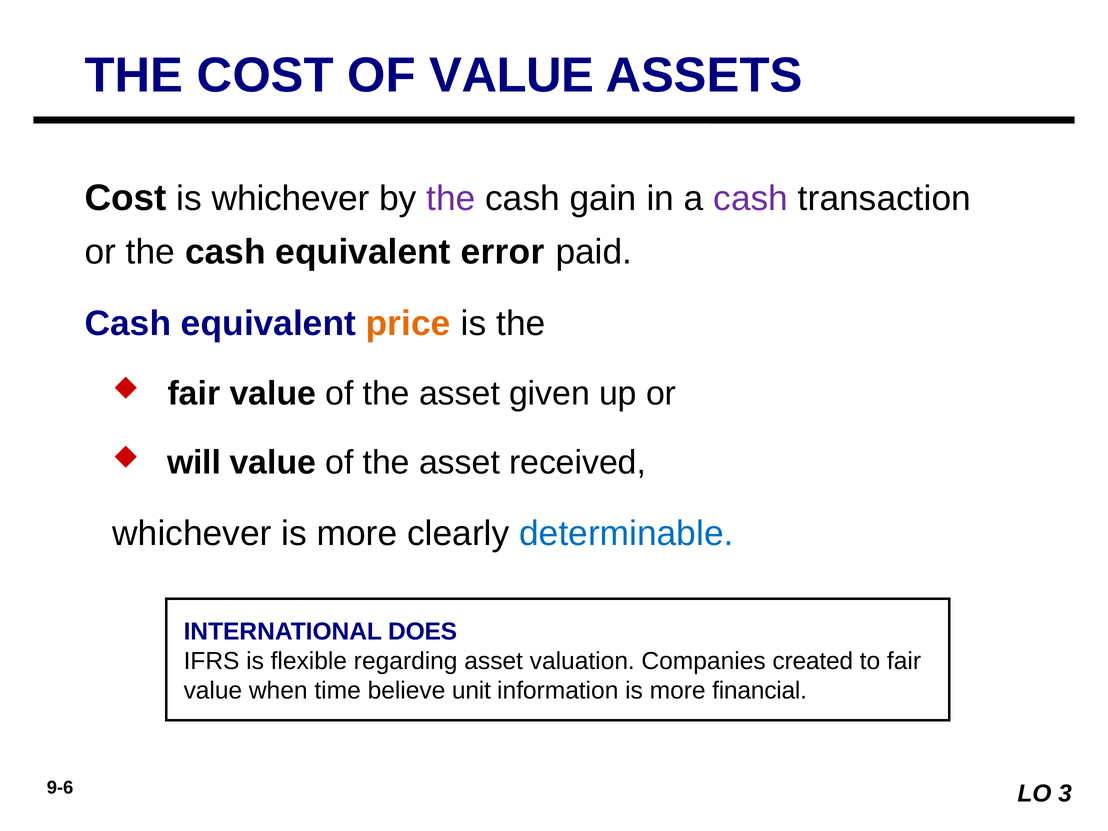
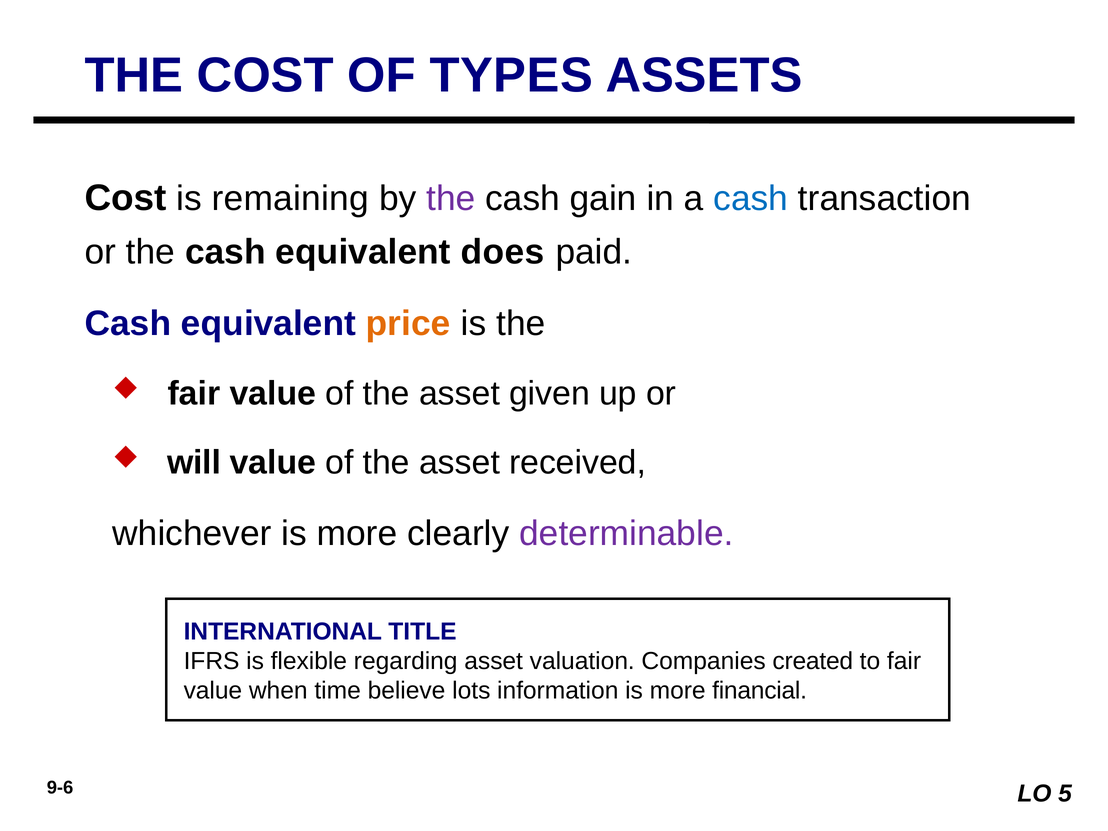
OF VALUE: VALUE -> TYPES (511, 75)
is whichever: whichever -> remaining (290, 199)
cash colour: purple -> blue (751, 199)
error: error -> does (503, 252)
determinable colour: blue -> purple (626, 533)
DOES: DOES -> TITLE (422, 632)
unit: unit -> lots (471, 691)
3: 3 -> 5 (1065, 794)
